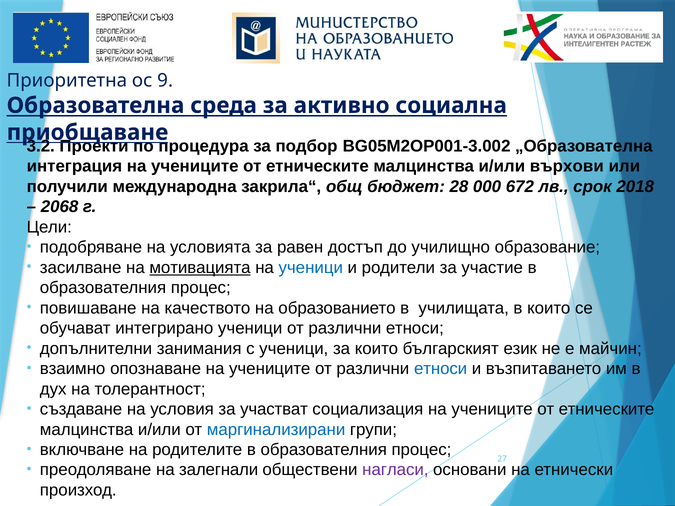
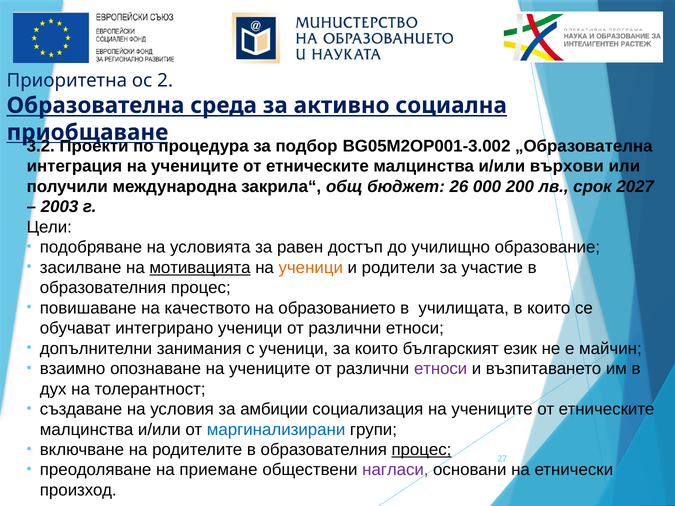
9: 9 -> 2 (165, 80)
28: 28 -> 26 (459, 187)
672: 672 -> 200 (520, 187)
2018: 2018 -> 2027 (635, 187)
2068: 2068 -> 2003 (60, 207)
ученици colour: blue -> orange (311, 268)
етноси colour: blue -> purple (441, 369)
участват: участват -> амбиции (274, 409)
процес underline: none -> present (421, 450)
залегнали: залегнали -> приемане (218, 470)
